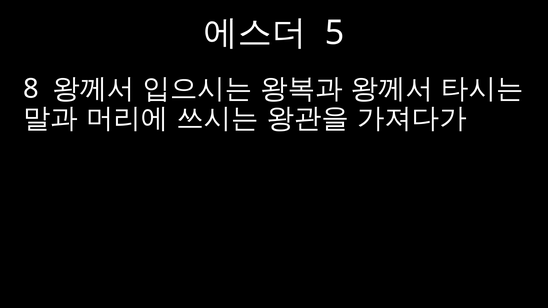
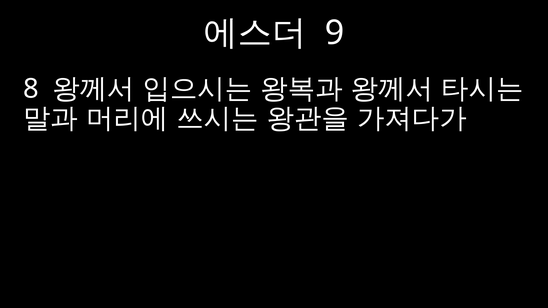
5: 5 -> 9 (335, 33)
